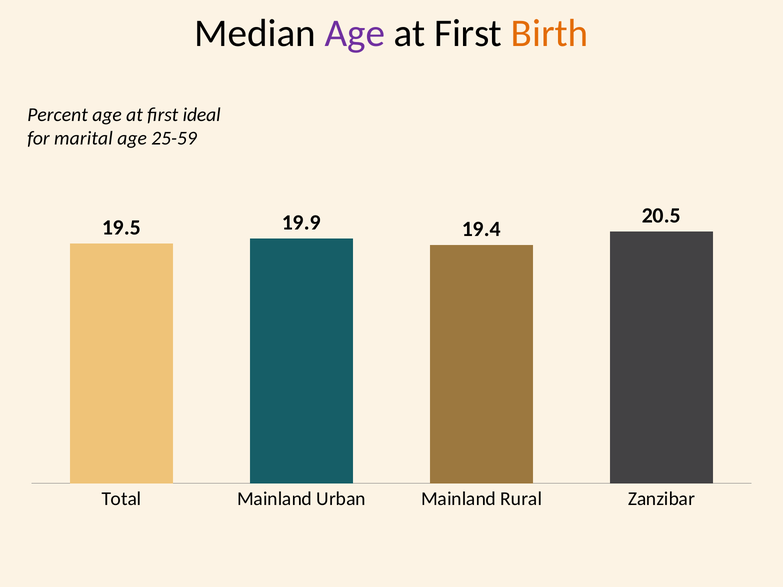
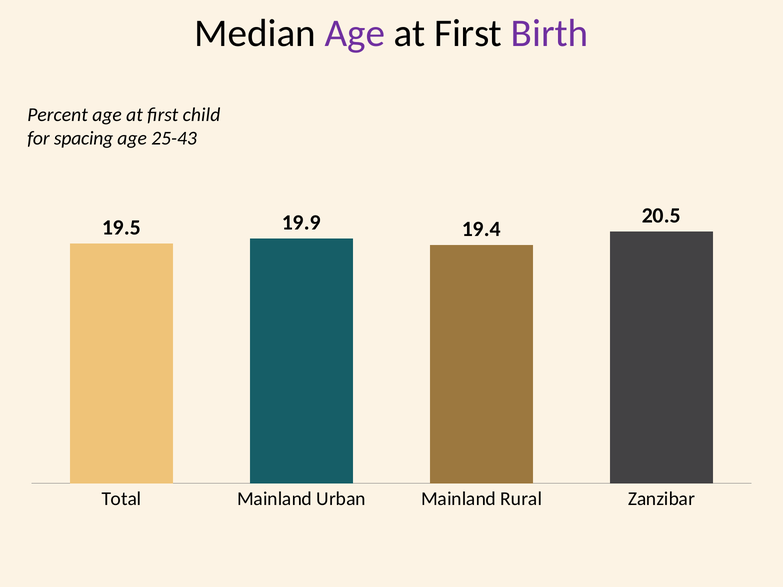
Birth colour: orange -> purple (550, 33)
ideal: ideal -> child (202, 115)
marital: marital -> spacing (84, 138)
25-59: 25-59 -> 25-43 (174, 138)
